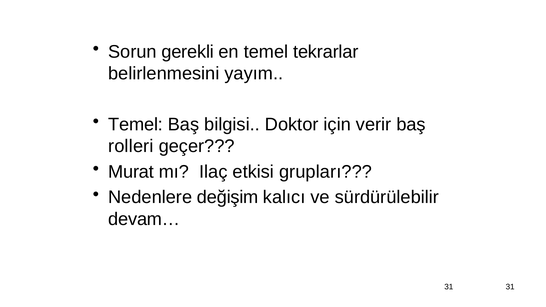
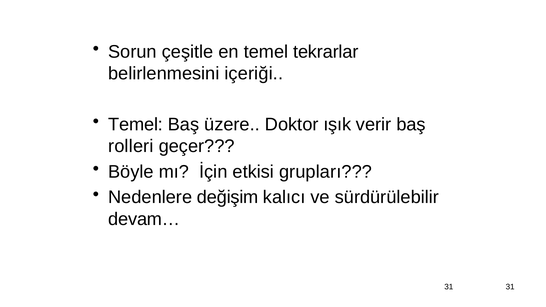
gerekli: gerekli -> çeşitle (188, 52)
yayım: yayım -> içeriği (254, 74)
bilgisi: bilgisi -> üzere (232, 125)
için: için -> ışık (337, 125)
Murat: Murat -> Böyle (131, 172)
Ilaç: Ilaç -> İçin (213, 172)
